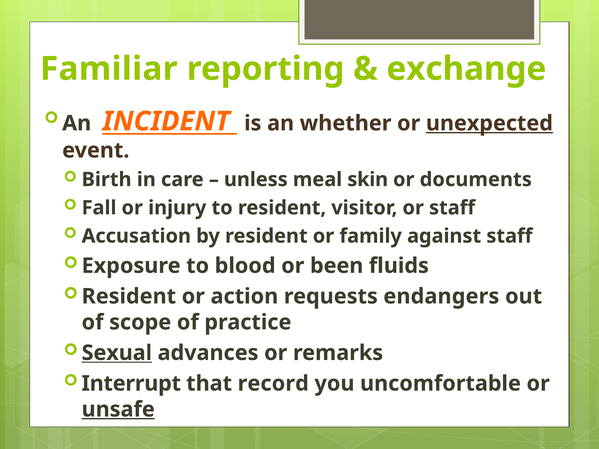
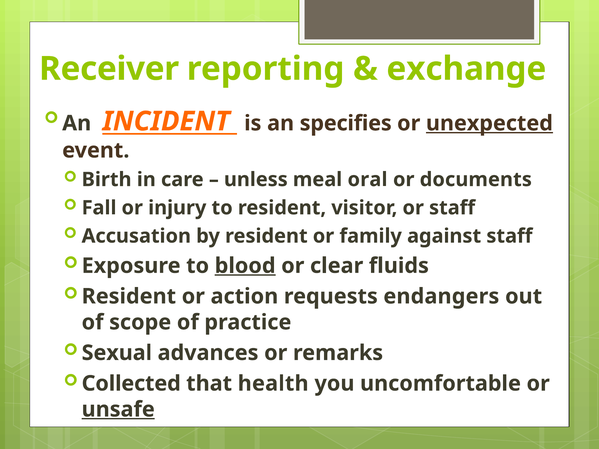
Familiar: Familiar -> Receiver (109, 69)
whether: whether -> specifies (346, 123)
skin: skin -> oral (367, 180)
blood underline: none -> present (245, 266)
been: been -> clear (337, 266)
Sexual underline: present -> none (117, 353)
Interrupt: Interrupt -> Collected (131, 384)
record: record -> health (273, 384)
